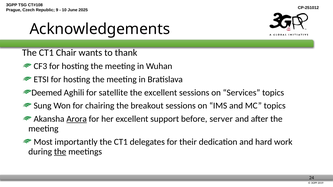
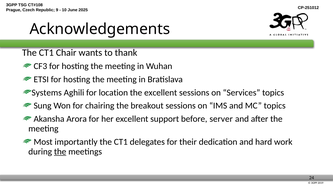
Deemed: Deemed -> Systems (47, 93)
satellite: satellite -> location (113, 93)
Arora underline: present -> none (77, 119)
